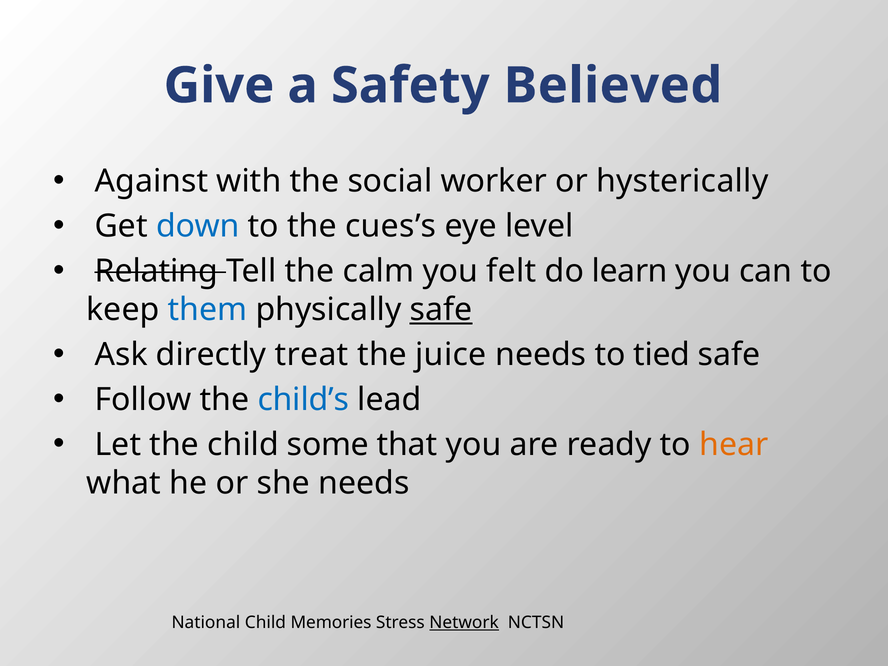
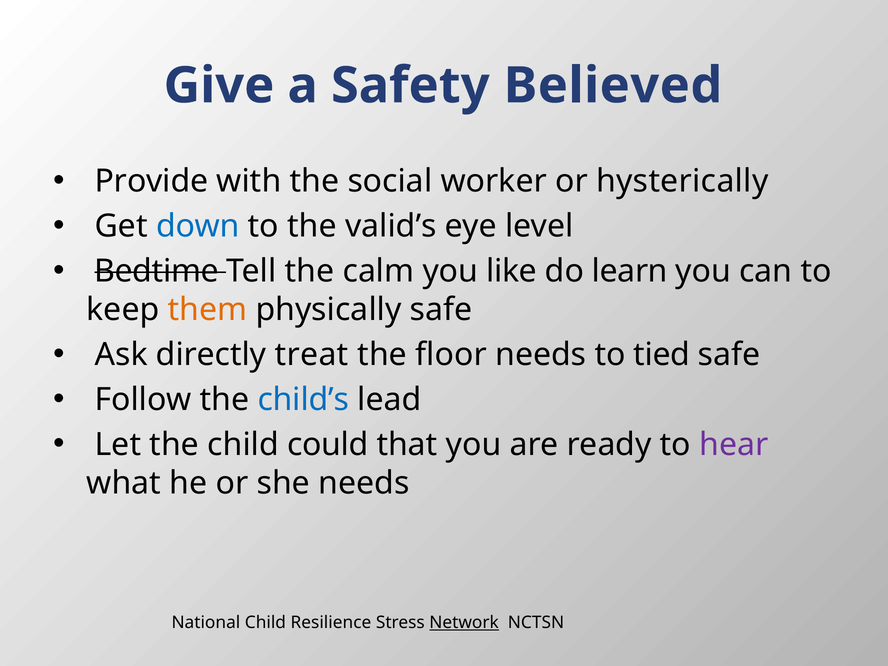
Against: Against -> Provide (152, 181)
cues’s: cues’s -> valid’s (391, 226)
Relating: Relating -> Bedtime (156, 271)
felt: felt -> like (512, 271)
them colour: blue -> orange (208, 310)
safe underline: present -> none (441, 310)
juice: juice -> floor (451, 355)
some: some -> could (328, 445)
hear colour: orange -> purple (734, 445)
Memories: Memories -> Resilience (331, 623)
